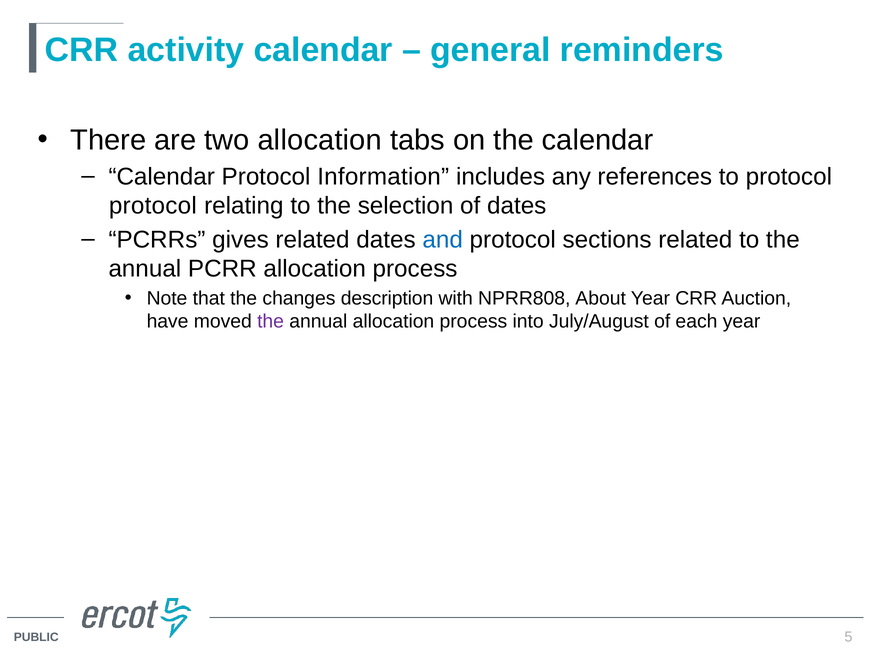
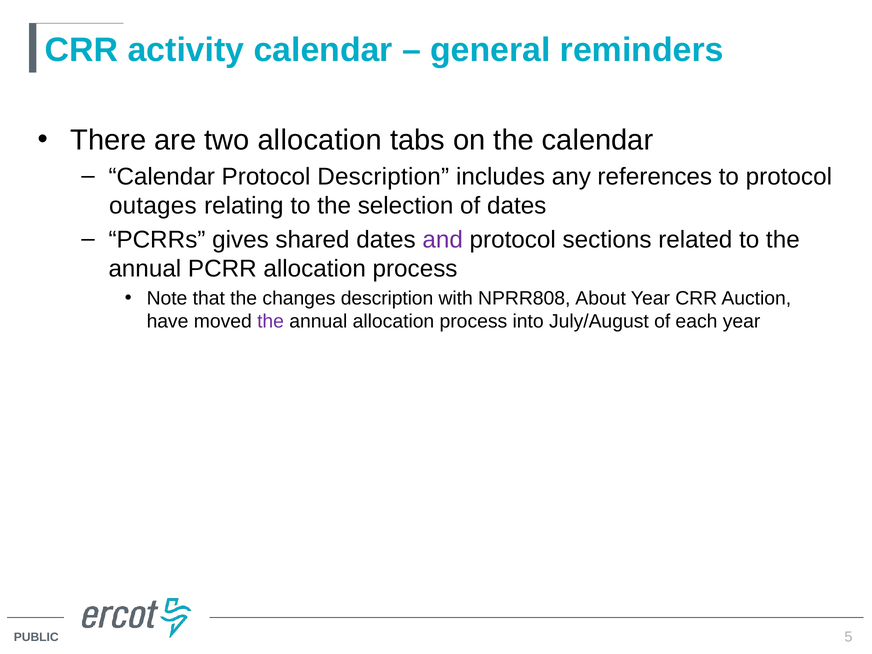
Protocol Information: Information -> Description (383, 177)
protocol: protocol -> outages (153, 206)
gives related: related -> shared (313, 240)
and colour: blue -> purple (443, 240)
